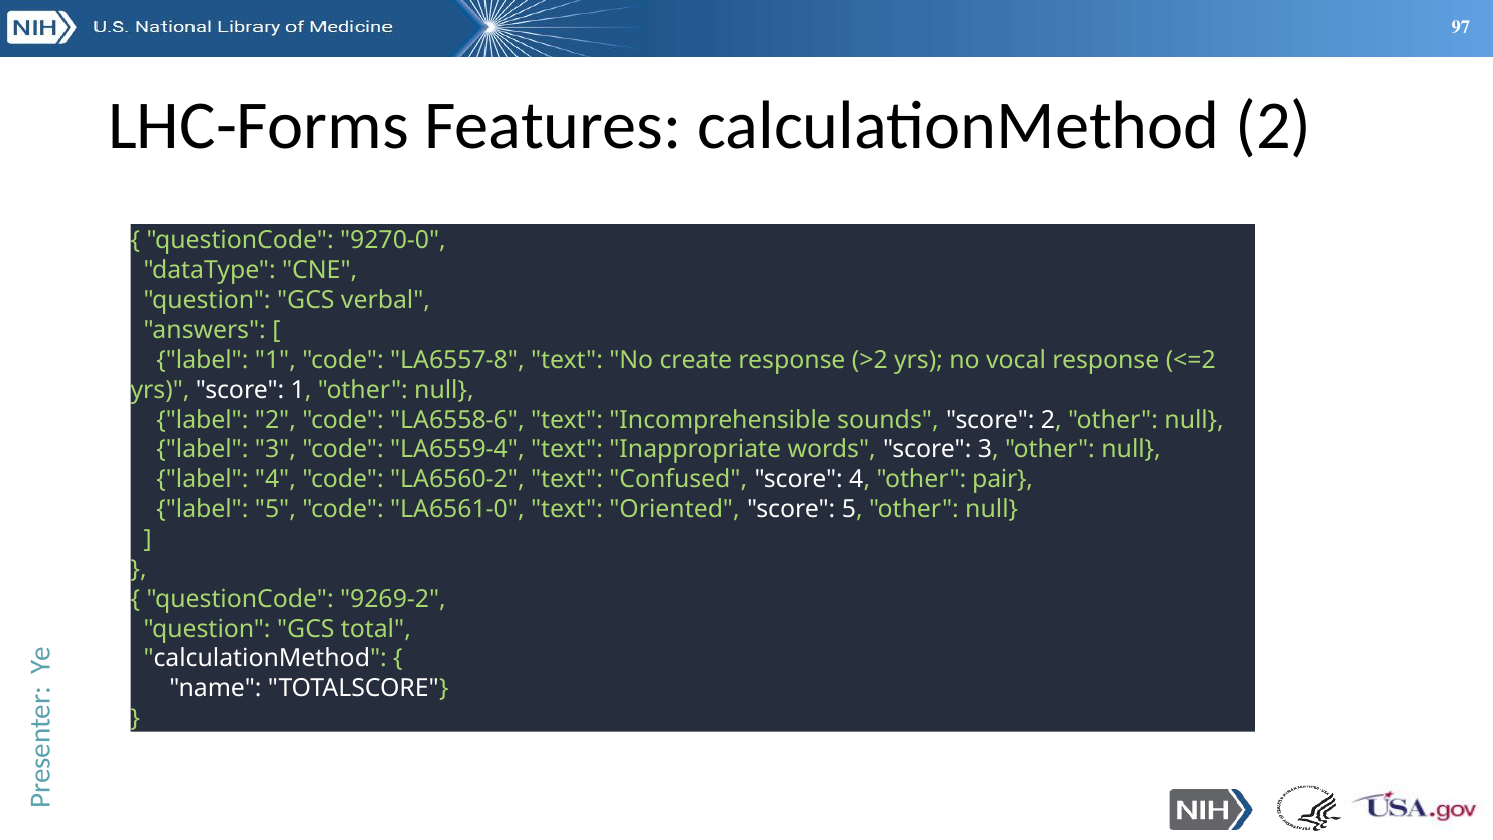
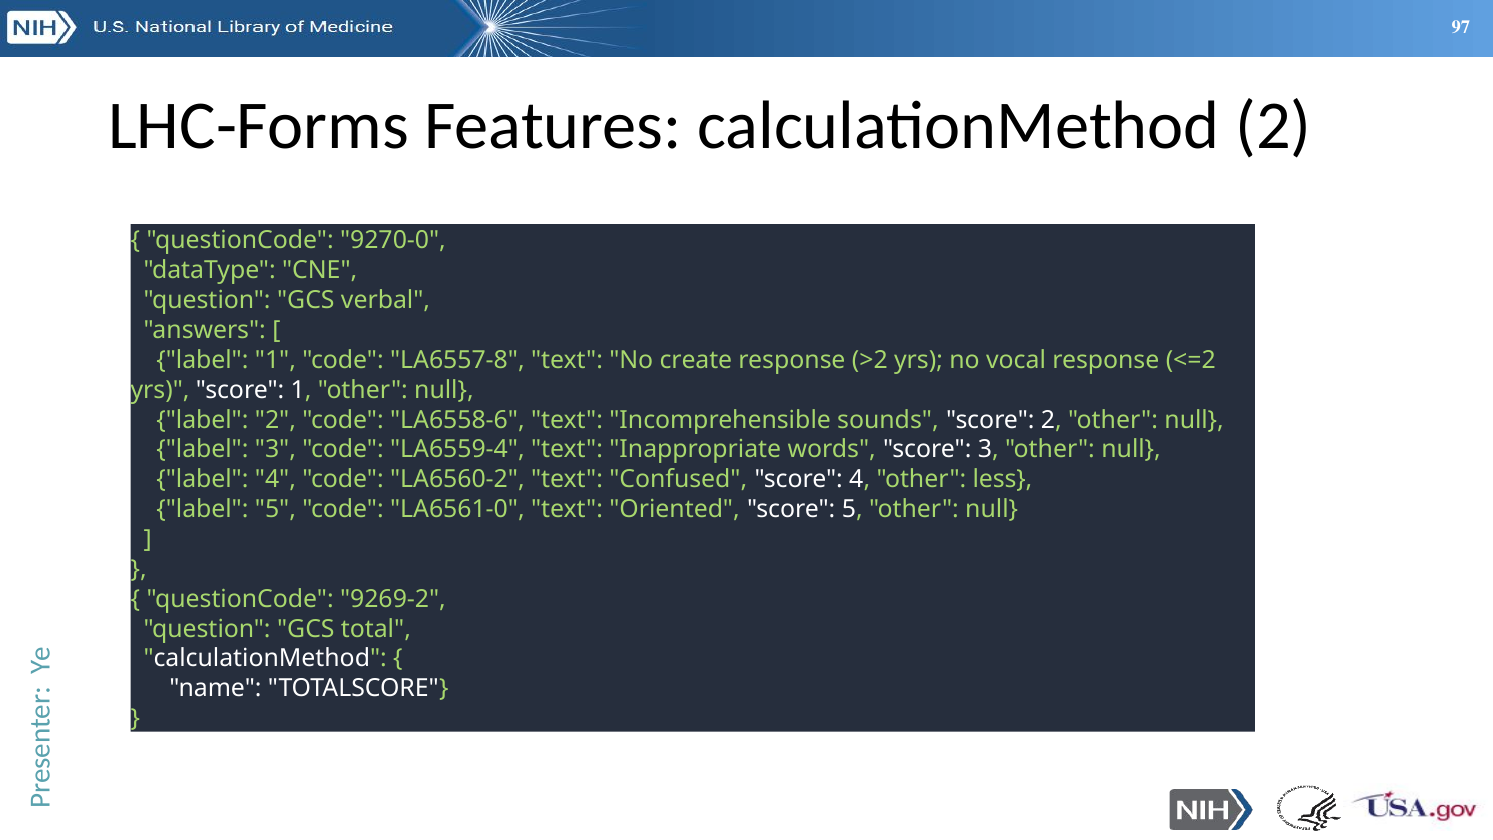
pair: pair -> less (1003, 479)
